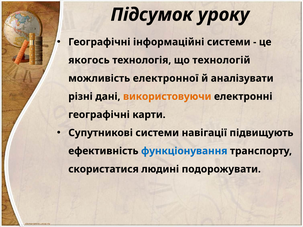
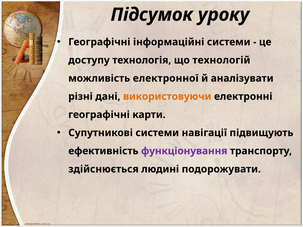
якогось: якогось -> доступу (89, 60)
функціонування colour: blue -> purple (184, 151)
скористатися: скористатися -> здійснюється (103, 169)
